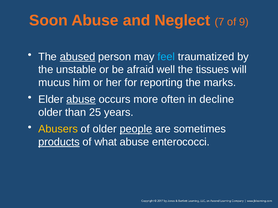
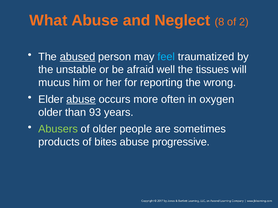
Soon: Soon -> What (48, 20)
7: 7 -> 8 (219, 22)
9: 9 -> 2 (244, 22)
marks: marks -> wrong (220, 83)
decline: decline -> oxygen (217, 100)
25: 25 -> 93 (95, 113)
Abusers colour: yellow -> light green (58, 129)
people underline: present -> none (136, 129)
products underline: present -> none (59, 142)
what: what -> bites (106, 142)
enterococci: enterococci -> progressive (181, 142)
